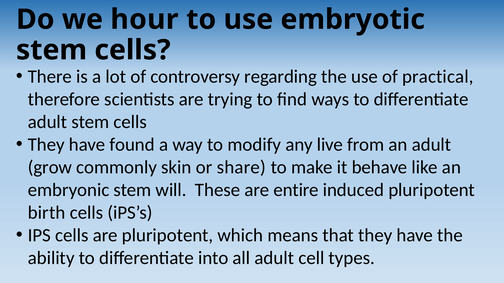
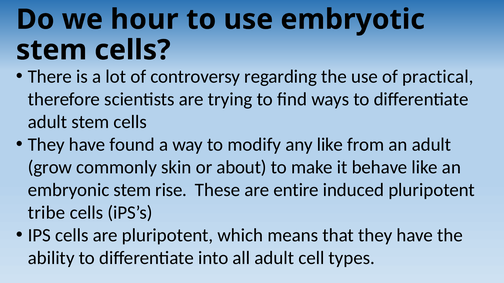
any live: live -> like (330, 145)
share: share -> about (242, 168)
will: will -> rise (171, 190)
birth: birth -> tribe (47, 213)
